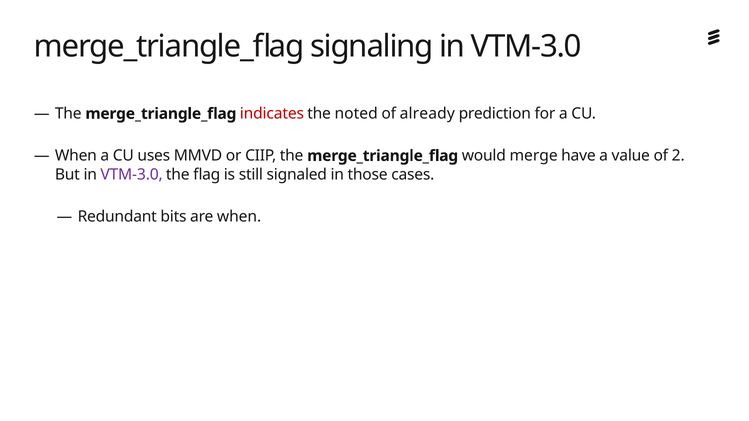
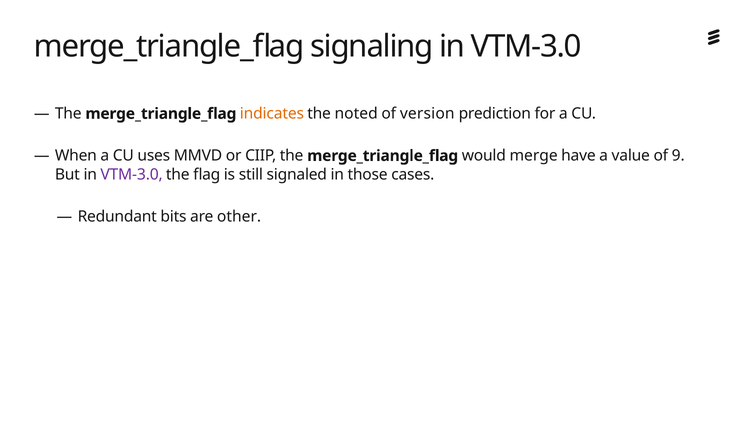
indicates colour: red -> orange (272, 114)
already: already -> version (427, 114)
2: 2 -> 9 (678, 156)
are when: when -> other (239, 217)
